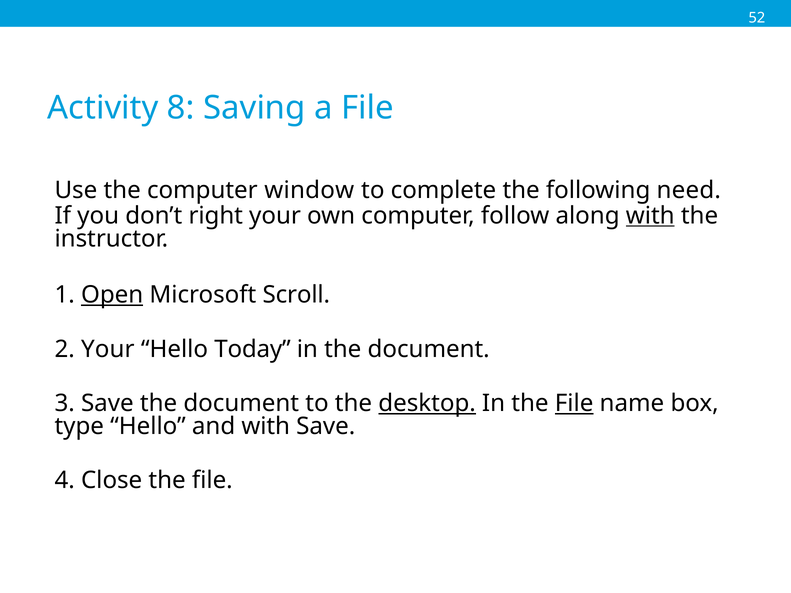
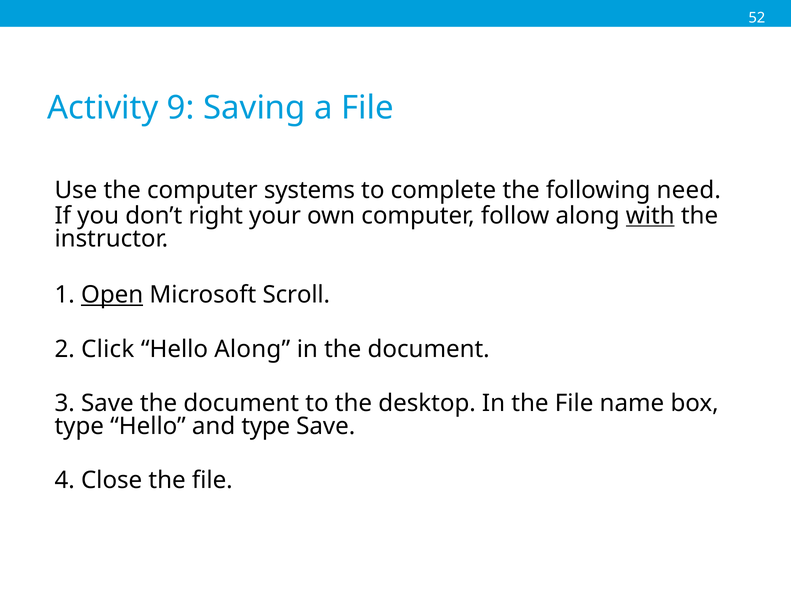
8: 8 -> 9 (181, 108)
window: window -> systems (309, 191)
2 Your: Your -> Click (108, 349)
Hello Today: Today -> Along (252, 349)
desktop underline: present -> none (427, 403)
File underline: present -> none (574, 403)
and with: with -> type (266, 427)
